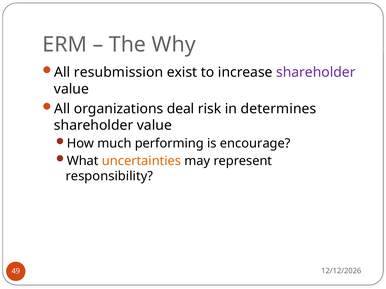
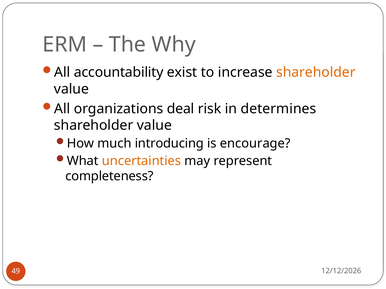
resubmission: resubmission -> accountability (119, 72)
shareholder colour: purple -> orange (316, 72)
performing: performing -> introducing (169, 144)
responsibility: responsibility -> completeness (109, 176)
